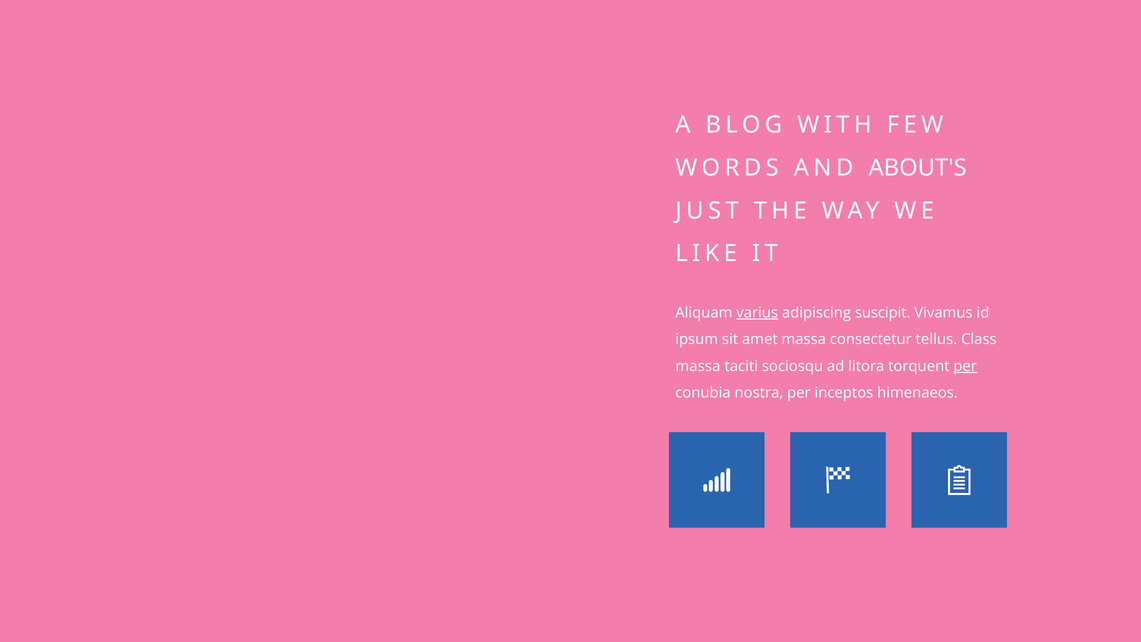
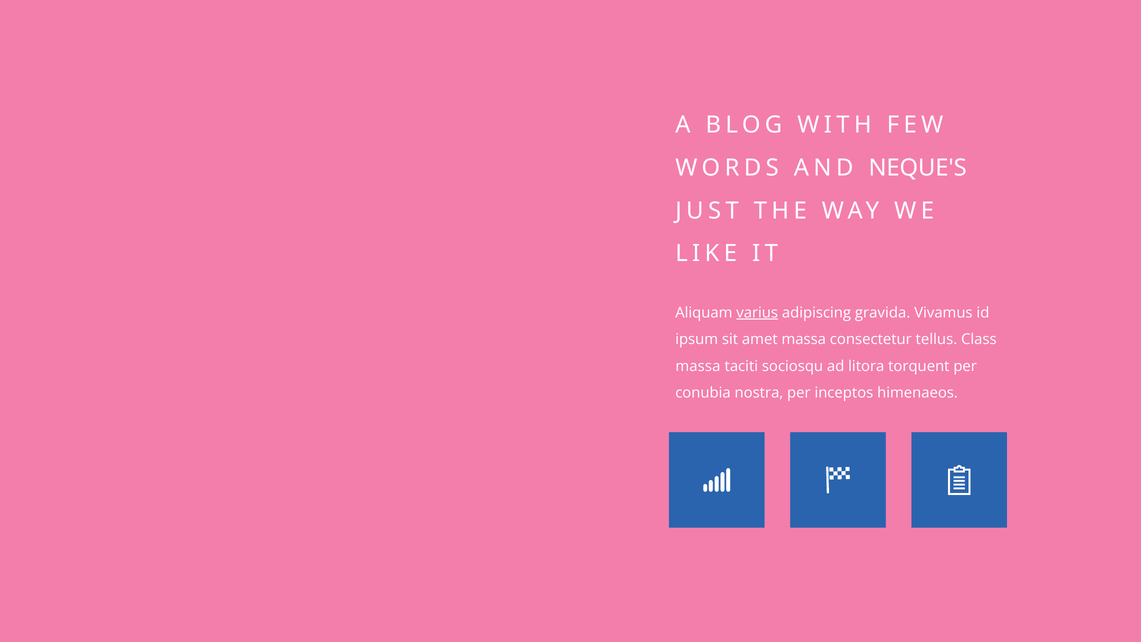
ABOUT'S: ABOUT'S -> NEQUE'S (918, 168)
suscipit: suscipit -> gravida (883, 313)
per underline: present -> none (965, 366)
